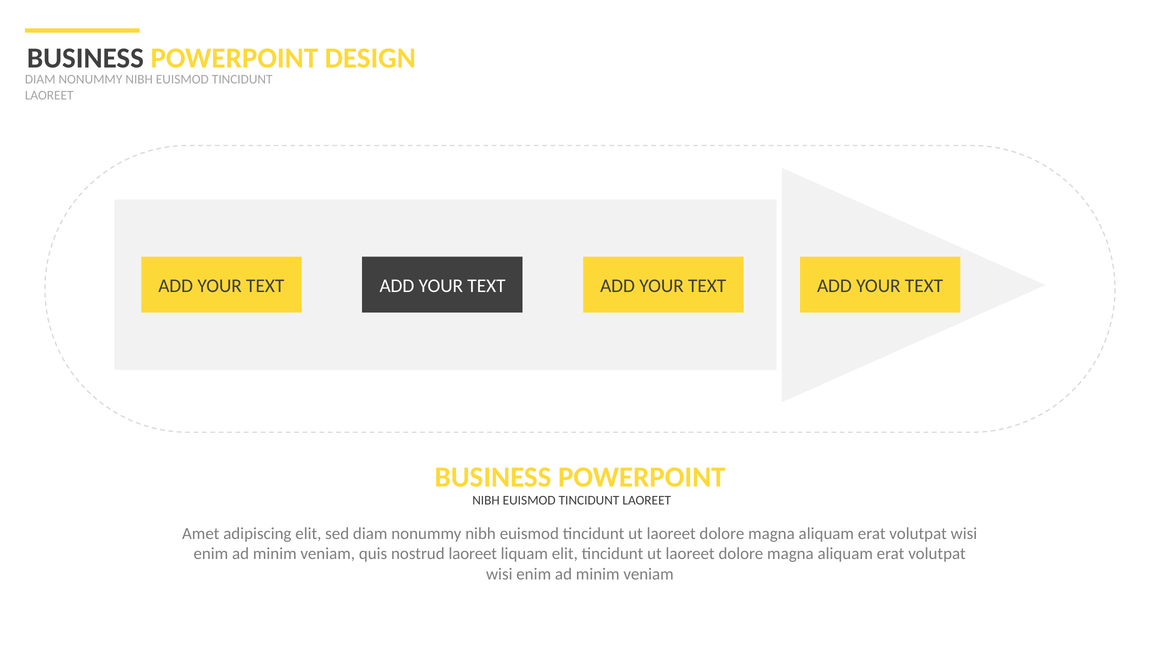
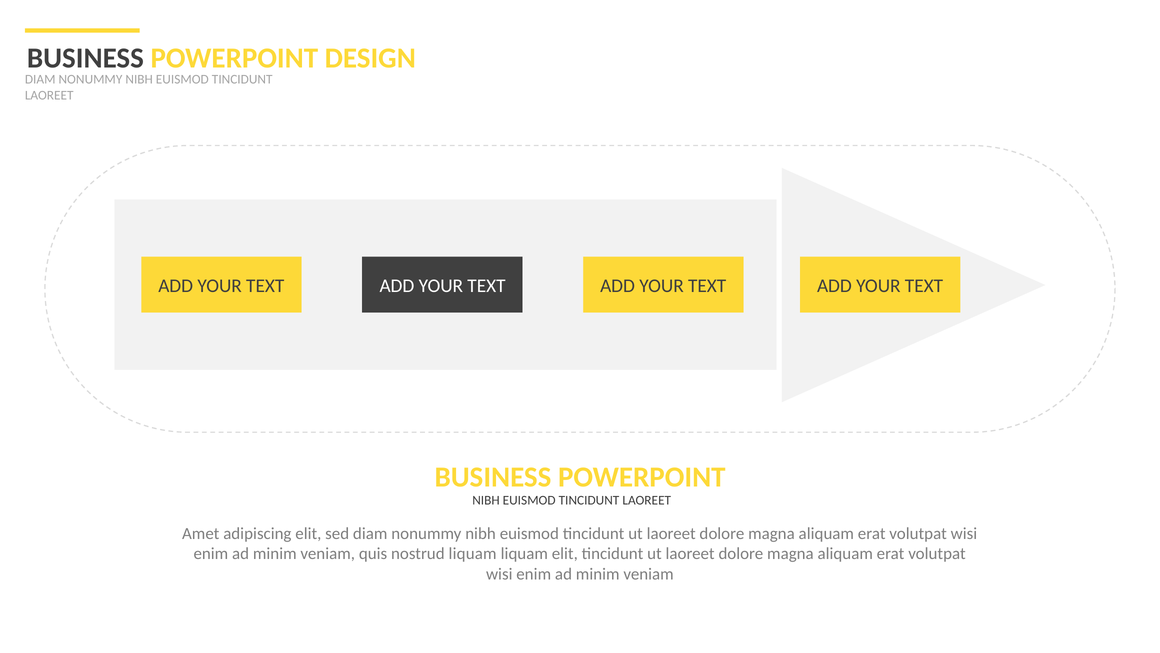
nostrud laoreet: laoreet -> liquam (473, 553)
